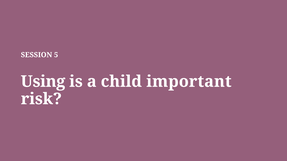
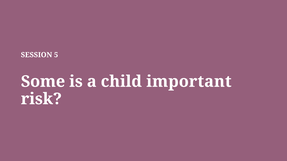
Using: Using -> Some (43, 82)
